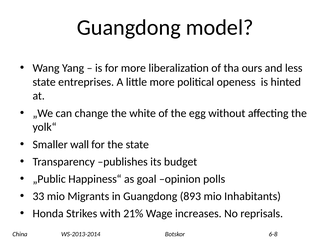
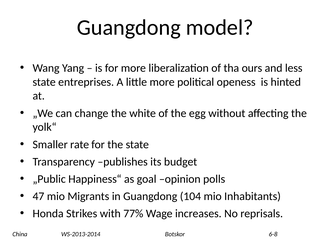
wall: wall -> rate (80, 144)
33: 33 -> 47 (38, 196)
893: 893 -> 104 (190, 196)
21%: 21% -> 77% (133, 213)
